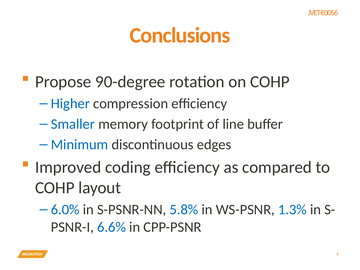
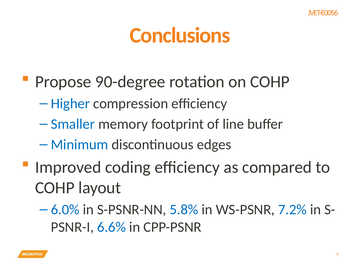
1.3%: 1.3% -> 7.2% (292, 210)
